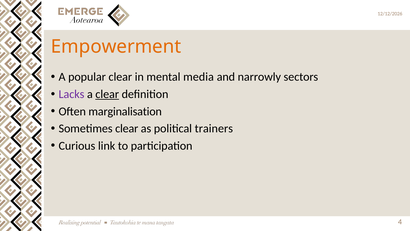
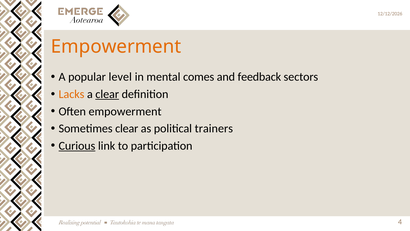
popular clear: clear -> level (120, 77)
media: media -> comes (199, 77)
narrowly: narrowly -> feedback (259, 77)
Lacks colour: purple -> orange (71, 94)
Often marginalisation: marginalisation -> empowerment (125, 111)
Curious underline: none -> present (77, 146)
